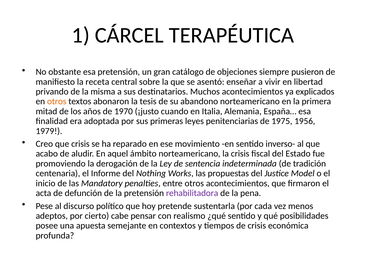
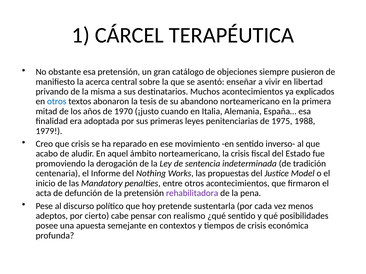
receta: receta -> acerca (97, 82)
otros colour: orange -> blue (57, 102)
1956: 1956 -> 1988 (305, 121)
